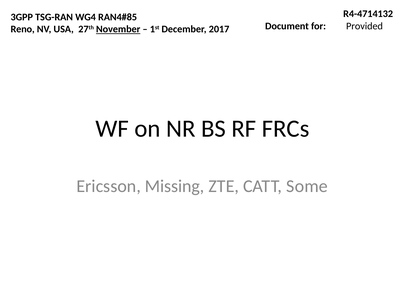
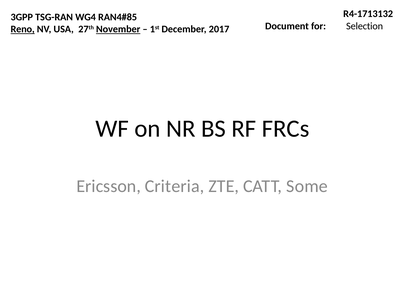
R4-4714132: R4-4714132 -> R4-1713132 (368, 14)
Provided: Provided -> Selection (365, 26)
Reno underline: none -> present (23, 29)
Missing: Missing -> Criteria (175, 186)
